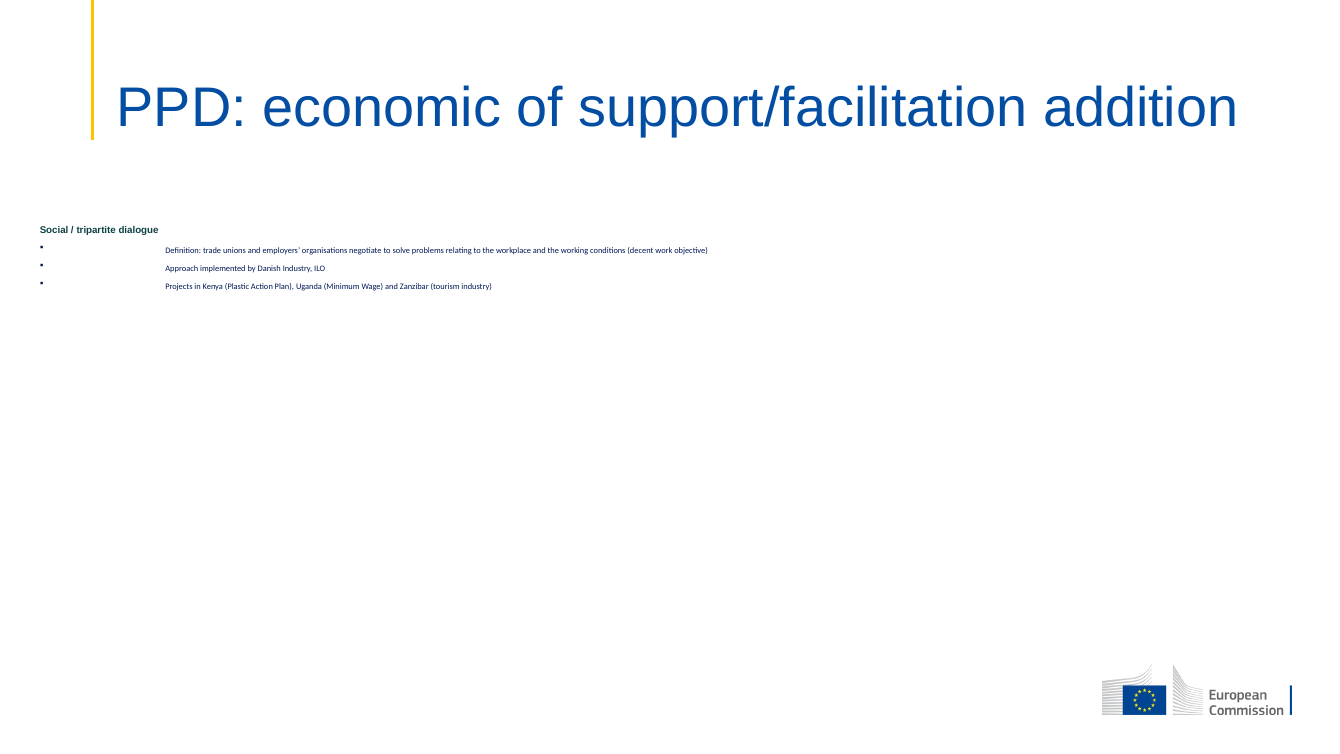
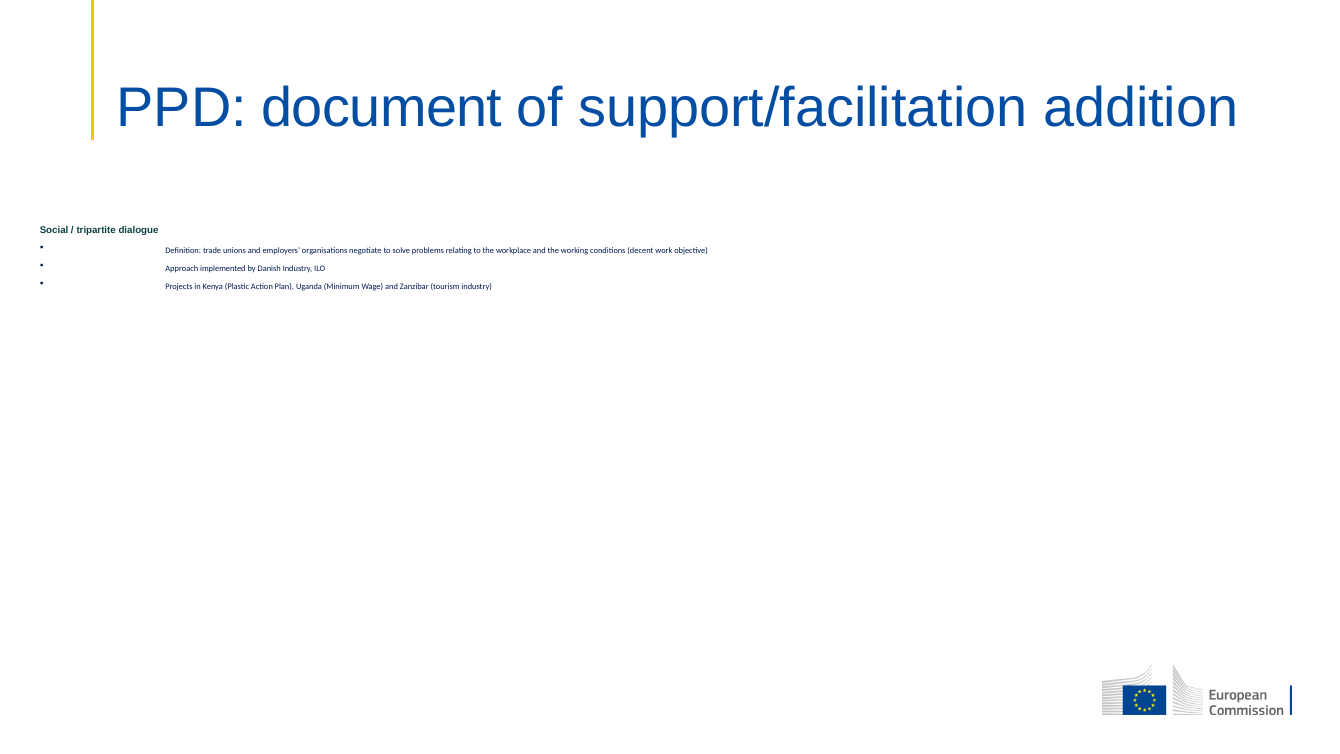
economic: economic -> document (382, 109)
